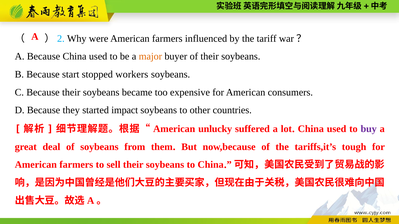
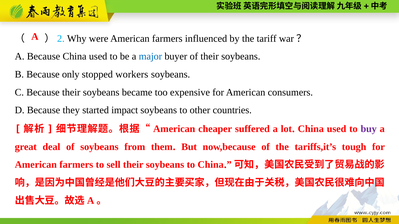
major colour: orange -> blue (150, 57)
start: start -> only (71, 75)
unlucky: unlucky -> cheaper (215, 129)
